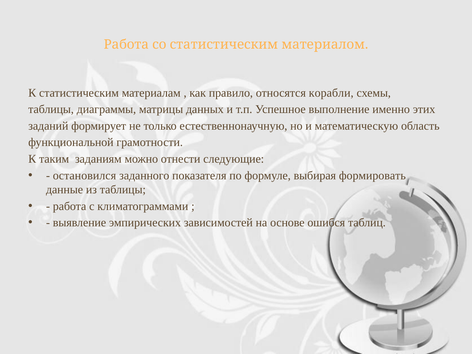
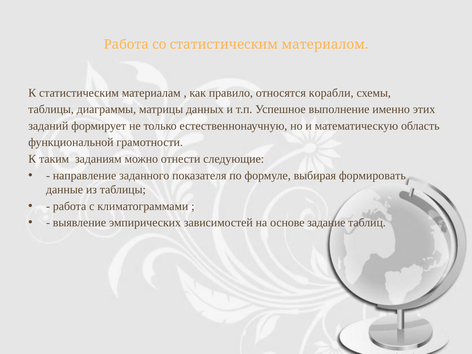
остановился: остановился -> направление (85, 175)
ошибся: ошибся -> задание (326, 223)
